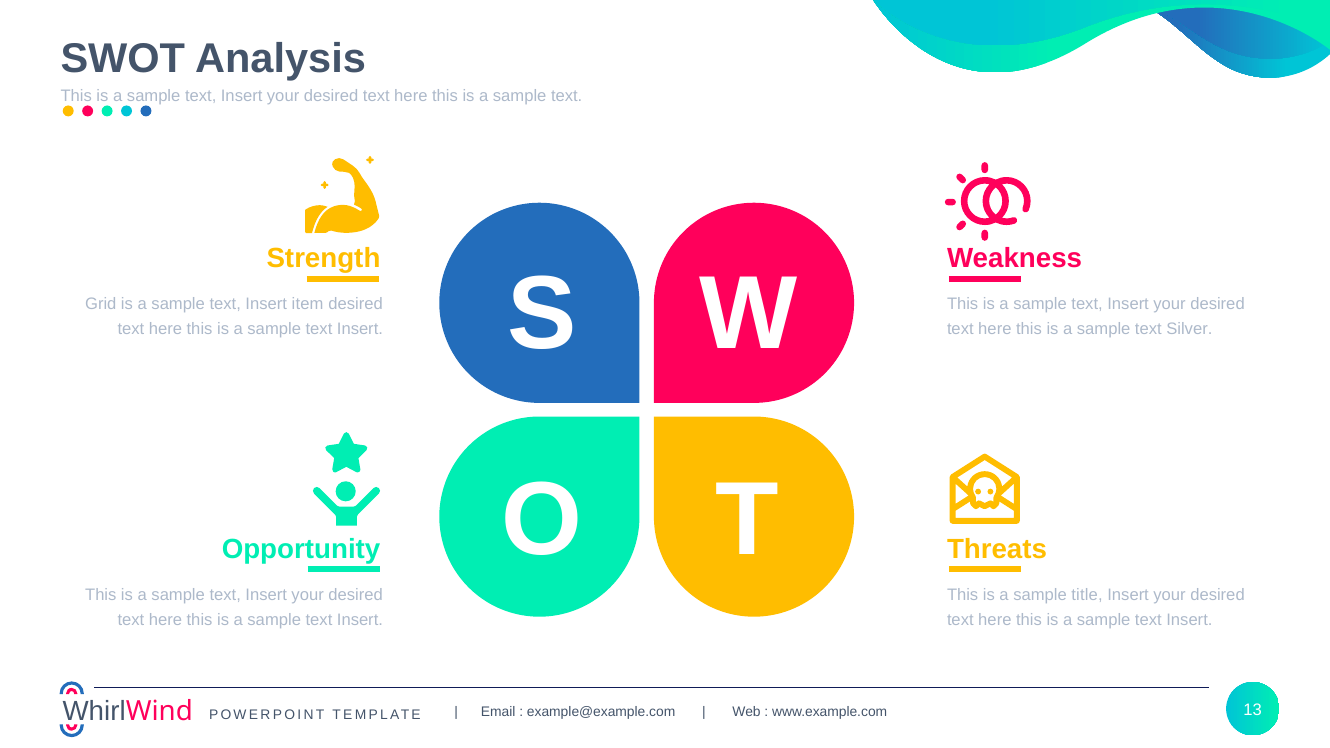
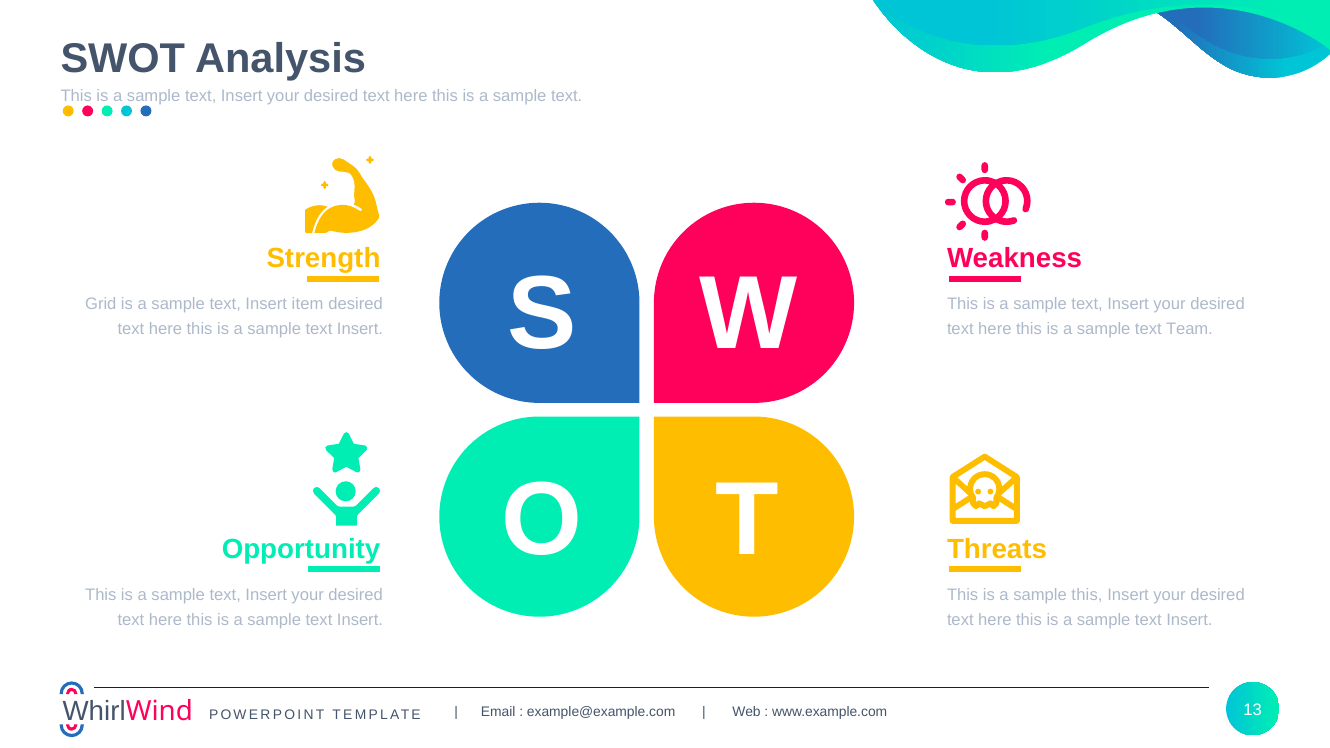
Silver: Silver -> Team (1189, 329)
sample title: title -> this (1087, 595)
